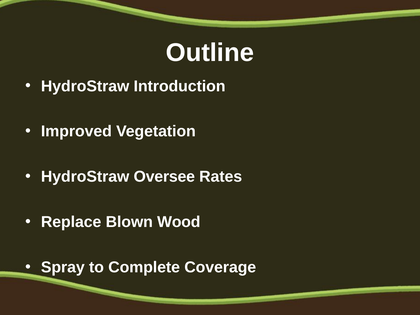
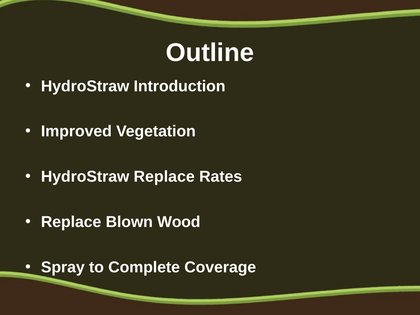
HydroStraw Oversee: Oversee -> Replace (164, 177)
